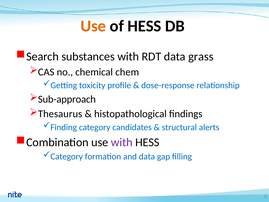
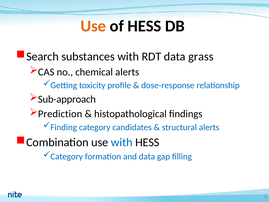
chemical chem: chem -> alerts (127, 72)
Thesaurus: Thesaurus -> Prediction (60, 114)
with colour: purple -> blue (122, 142)
